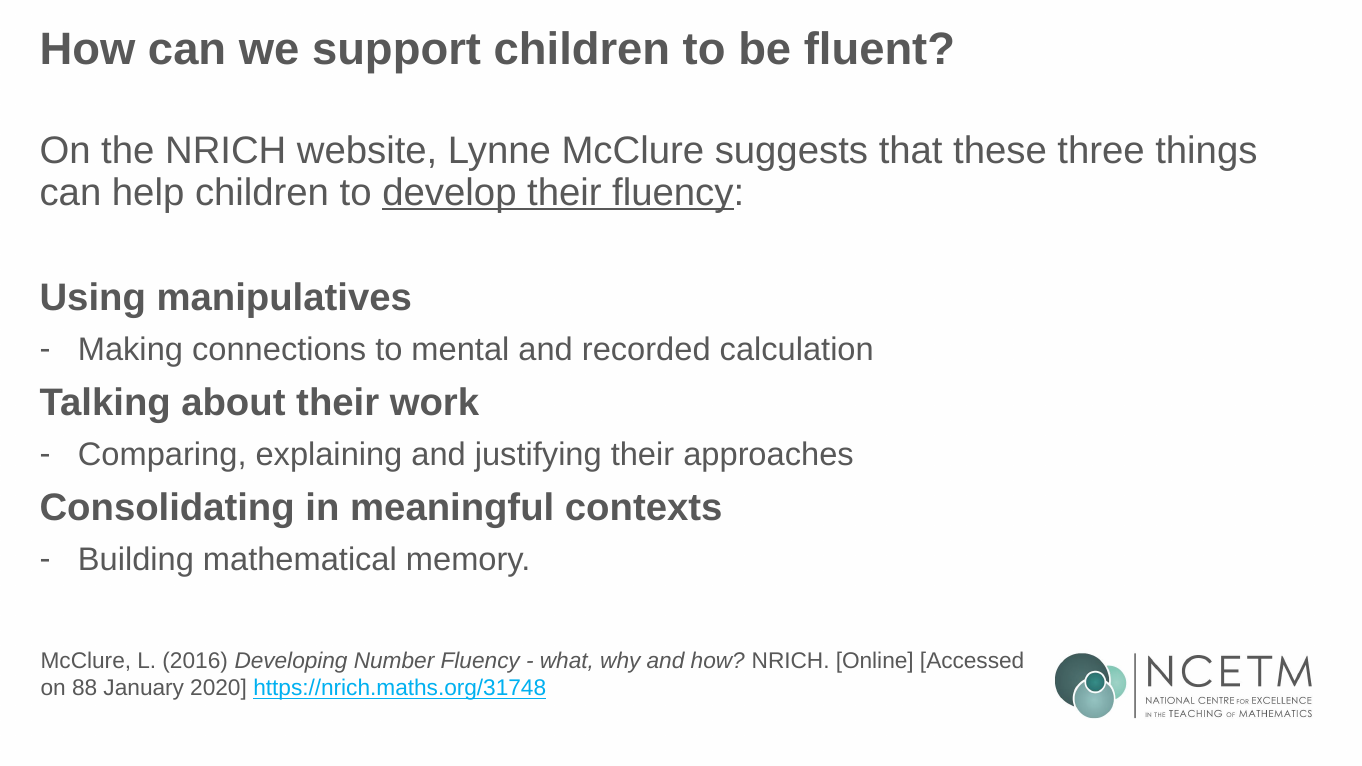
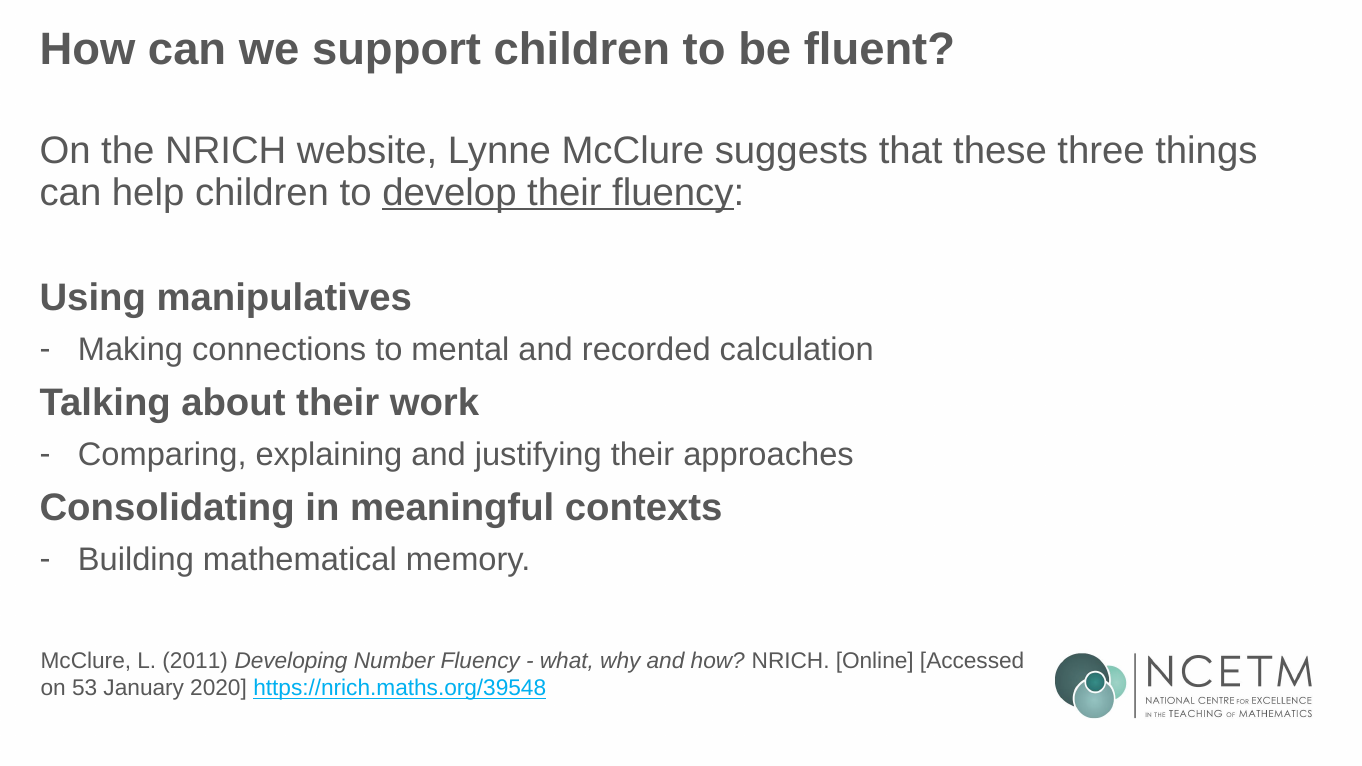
2016: 2016 -> 2011 (195, 661)
88: 88 -> 53 (85, 688)
https://nrich.maths.org/31748: https://nrich.maths.org/31748 -> https://nrich.maths.org/39548 (400, 688)
